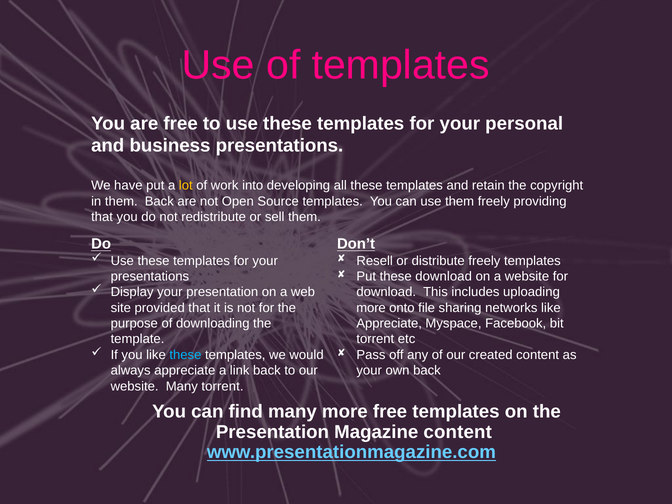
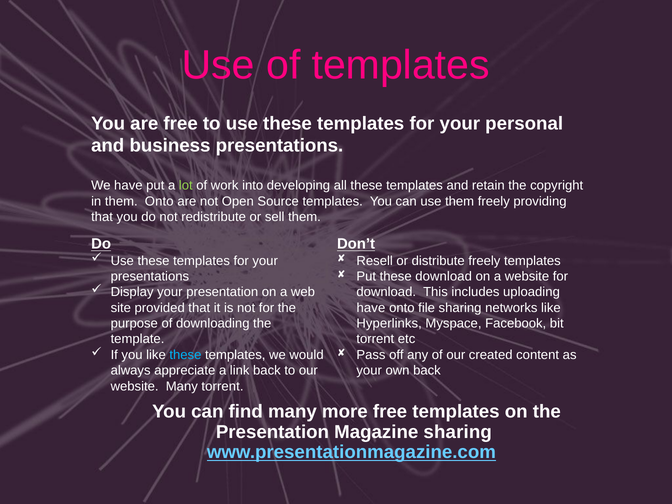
lot colour: yellow -> light green (186, 186)
them Back: Back -> Onto (159, 201)
more: more -> have (371, 308)
Appreciate: Appreciate -> Hyperlinks (389, 323)
Magazine content: content -> sharing (458, 432)
